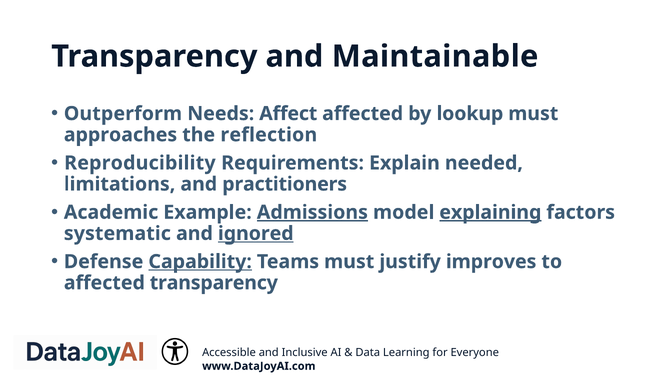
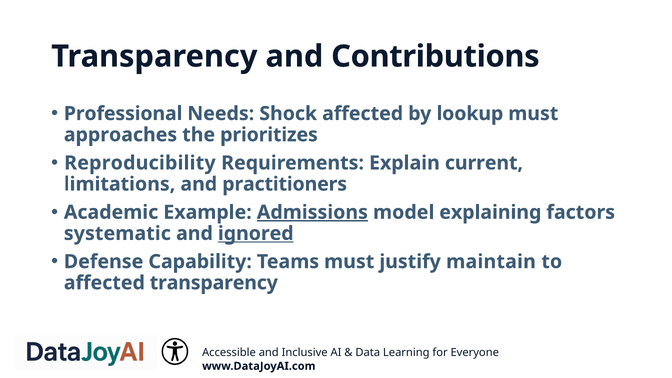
Maintainable: Maintainable -> Contributions (435, 56)
Outperform: Outperform -> Professional (123, 114)
Affect: Affect -> Shock (288, 114)
reflection: reflection -> prioritizes (269, 135)
needed: needed -> current (484, 163)
explaining underline: present -> none (490, 212)
Capability underline: present -> none (200, 262)
improves: improves -> maintain (491, 262)
